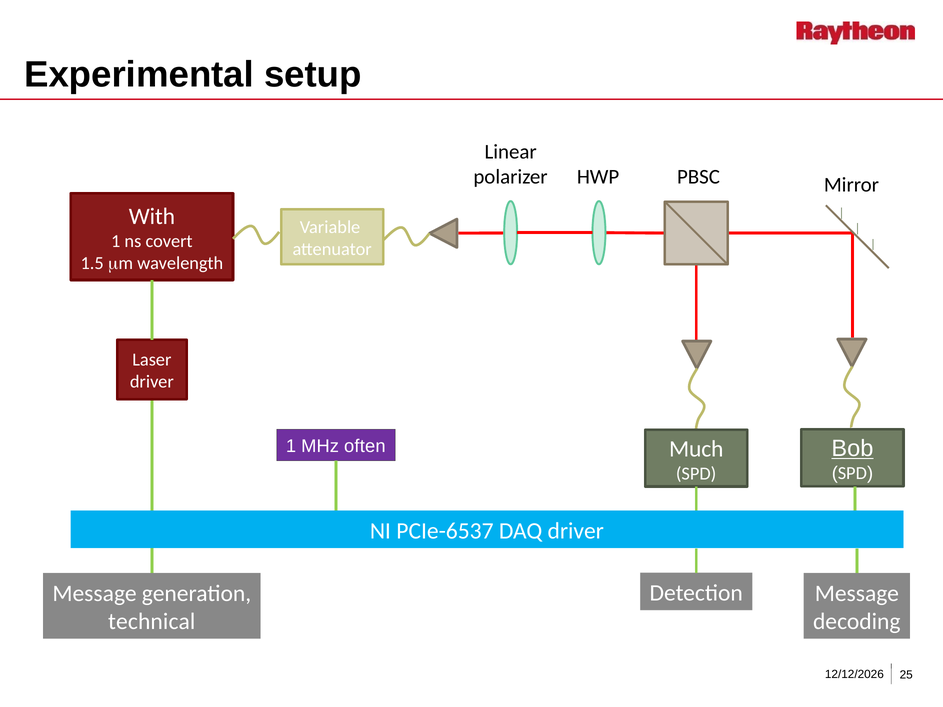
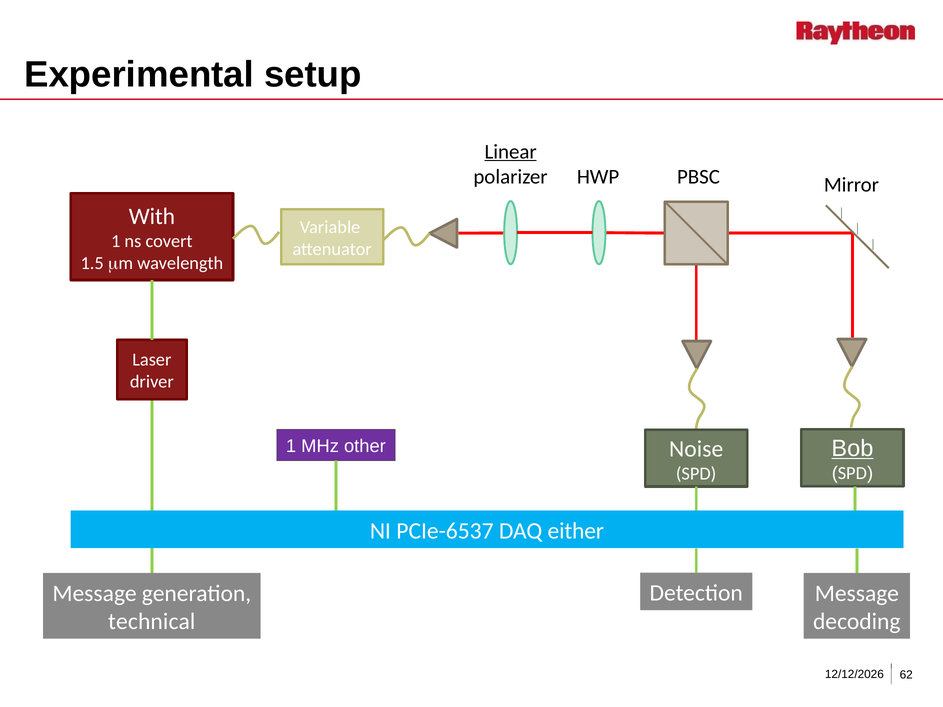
Linear underline: none -> present (511, 152)
often: often -> other (365, 446)
Much: Much -> Noise (696, 449)
DAQ driver: driver -> either (576, 531)
25: 25 -> 62 (906, 675)
